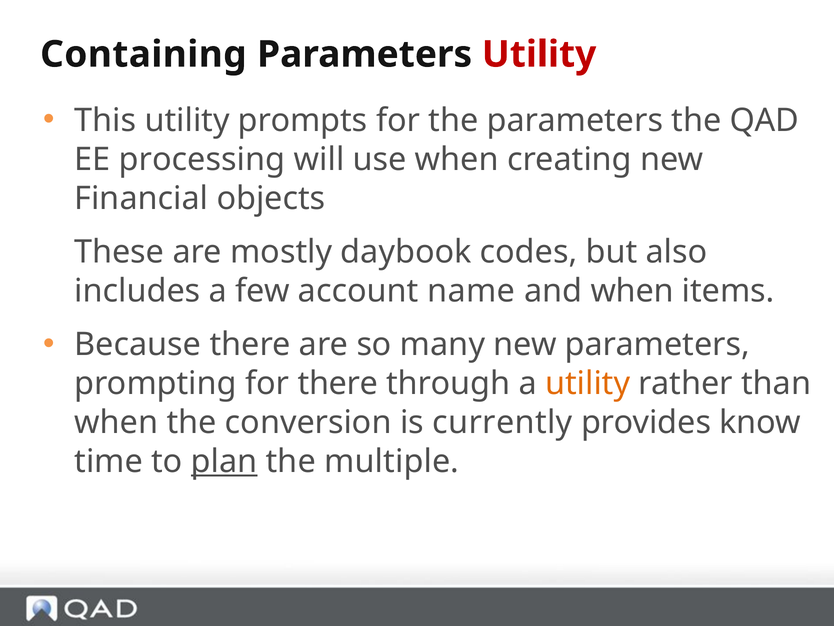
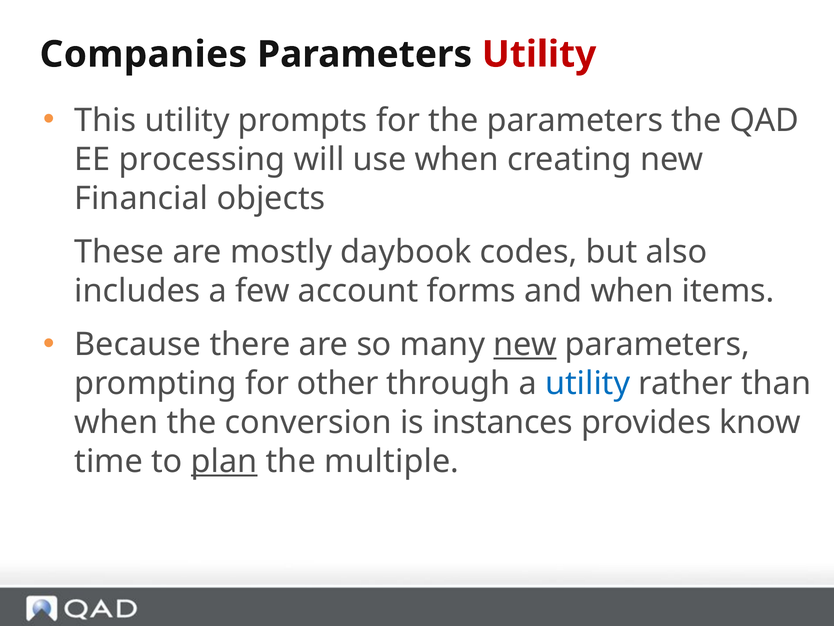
Containing: Containing -> Companies (143, 54)
name: name -> forms (471, 291)
new underline: none -> present (525, 344)
for there: there -> other (338, 383)
utility colour: orange -> blue (588, 383)
currently: currently -> instances (503, 422)
